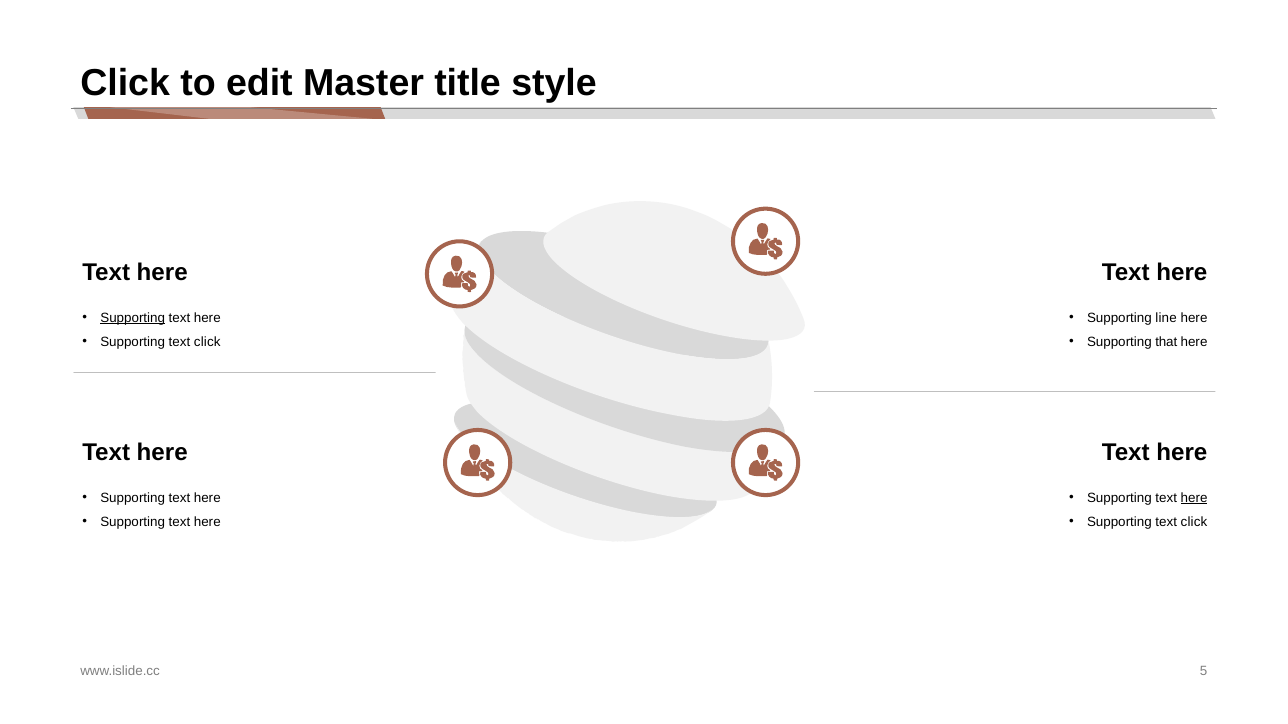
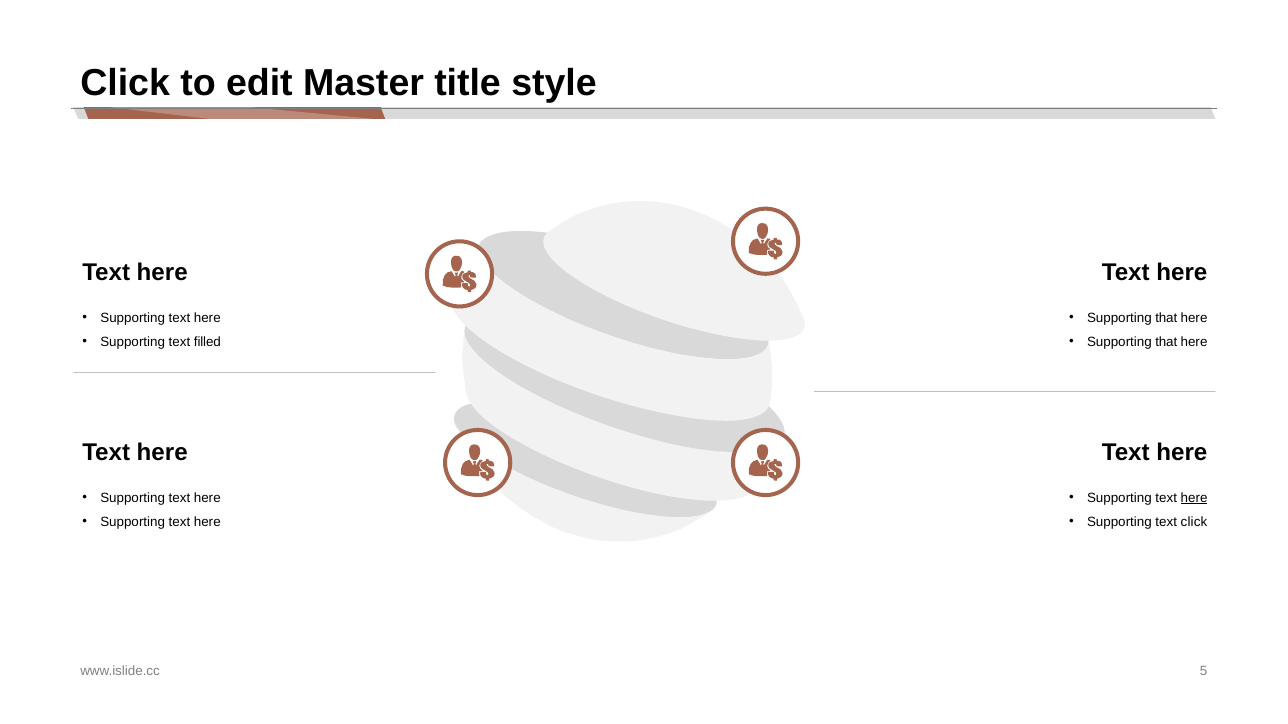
Supporting underline: present -> none (133, 318)
line: line -> that (1166, 318)
click: click -> filled (207, 342)
